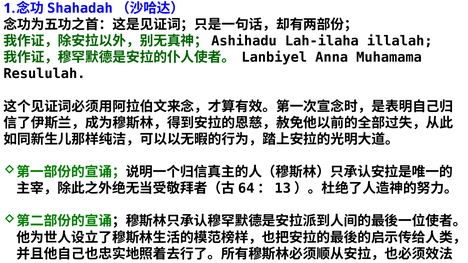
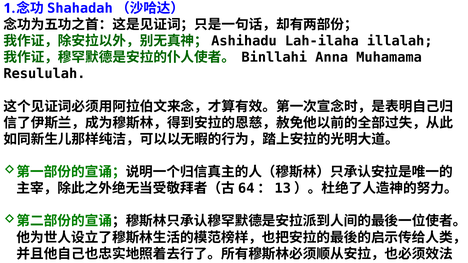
Lanbiyel: Lanbiyel -> Binllahi (274, 57)
